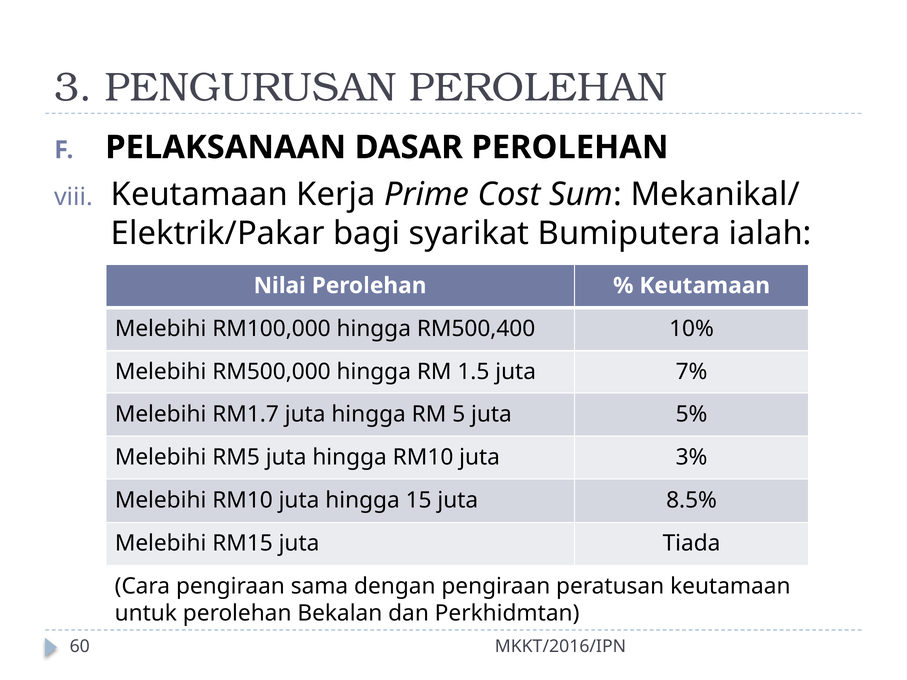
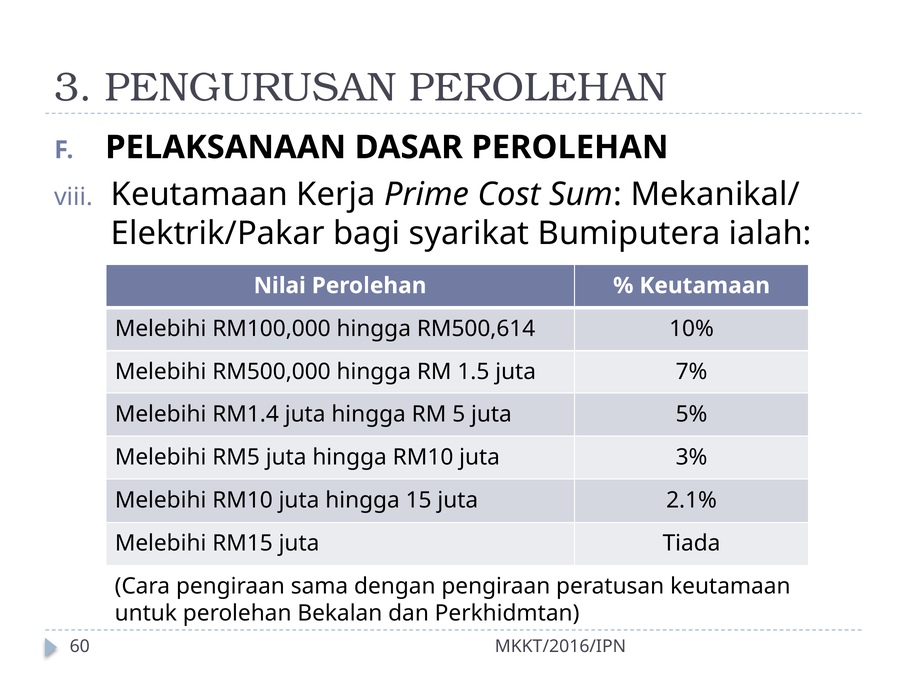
RM500,400: RM500,400 -> RM500,614 (476, 329)
RM1.7: RM1.7 -> RM1.4 (246, 414)
8.5%: 8.5% -> 2.1% (692, 501)
